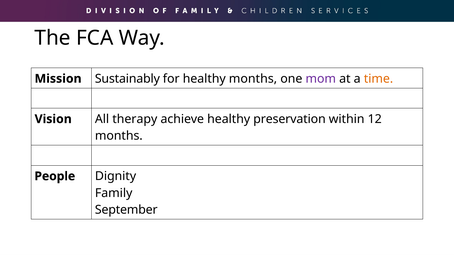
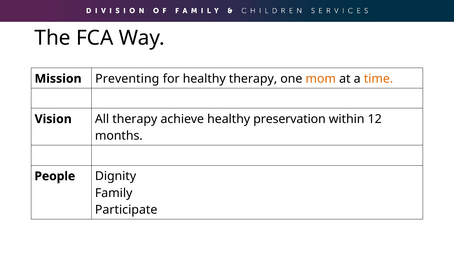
Sustainably: Sustainably -> Preventing (127, 79)
healthy months: months -> therapy (253, 79)
mom colour: purple -> orange (321, 79)
September: September -> Participate (126, 210)
